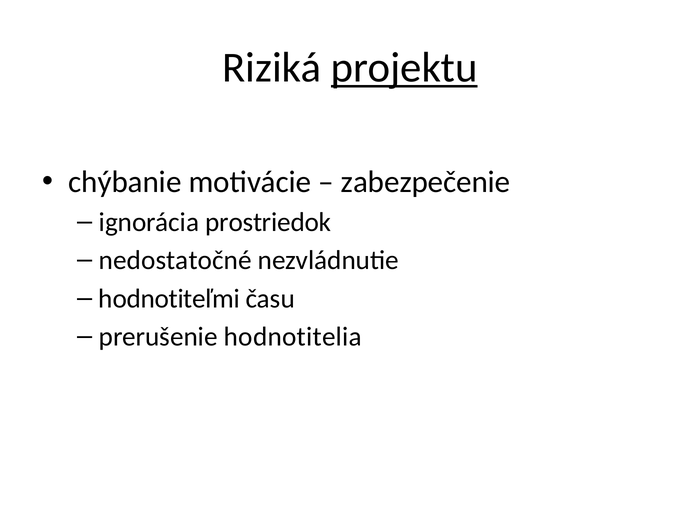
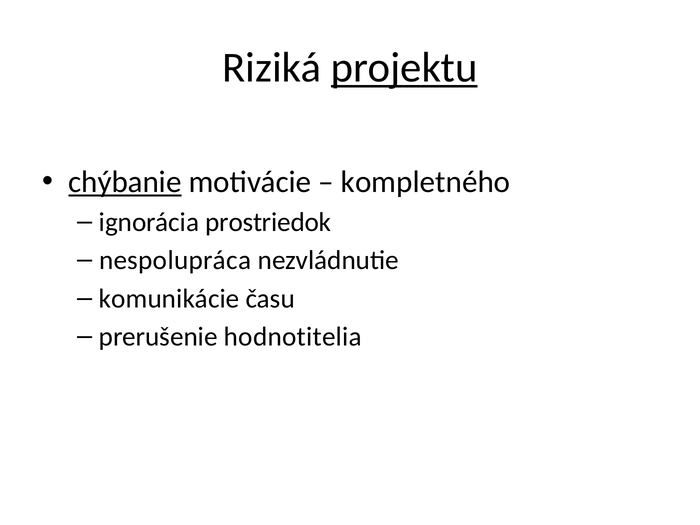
chýbanie underline: none -> present (125, 182)
zabezpečenie: zabezpečenie -> kompletného (426, 182)
nedostatočné: nedostatočné -> nespolupráca (175, 260)
hodnotiteľmi: hodnotiteľmi -> komunikácie (169, 299)
